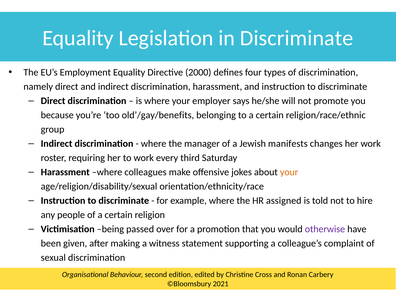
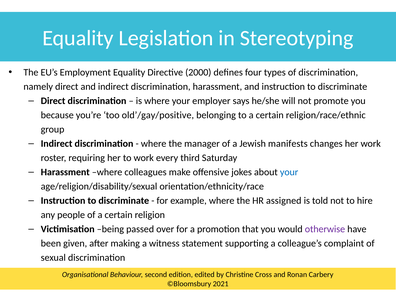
in Discriminate: Discriminate -> Stereotyping (297, 38)
old’/gay/benefits: old’/gay/benefits -> old’/gay/positive (158, 115)
your colour: orange -> blue (289, 172)
